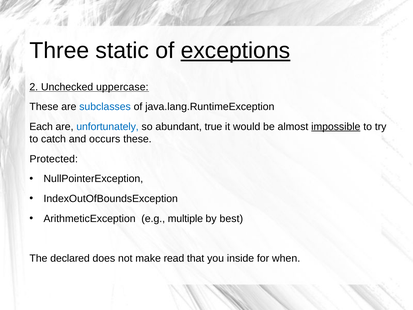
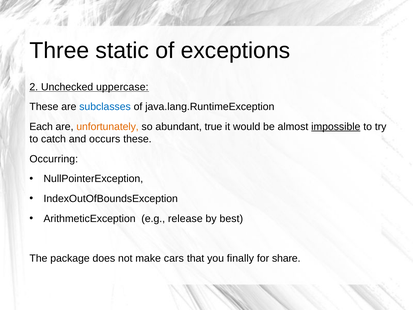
exceptions underline: present -> none (235, 51)
unfortunately colour: blue -> orange (108, 127)
Protected: Protected -> Occurring (54, 159)
multiple: multiple -> release (185, 218)
declared: declared -> package (70, 258)
read: read -> cars (174, 258)
inside: inside -> finally (240, 258)
when: when -> share (286, 258)
